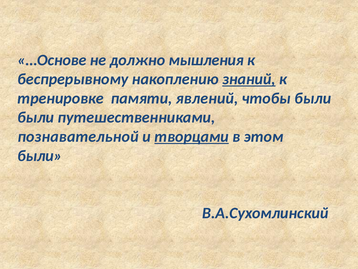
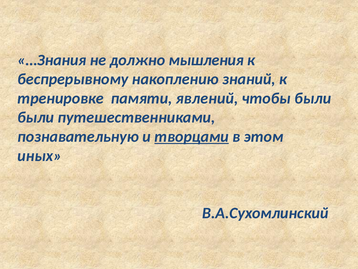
…Основе: …Основе -> …Знания (52, 60)
знаний underline: present -> none (249, 79)
познавательной: познавательной -> познавательную (78, 136)
были: были -> иных (40, 155)
